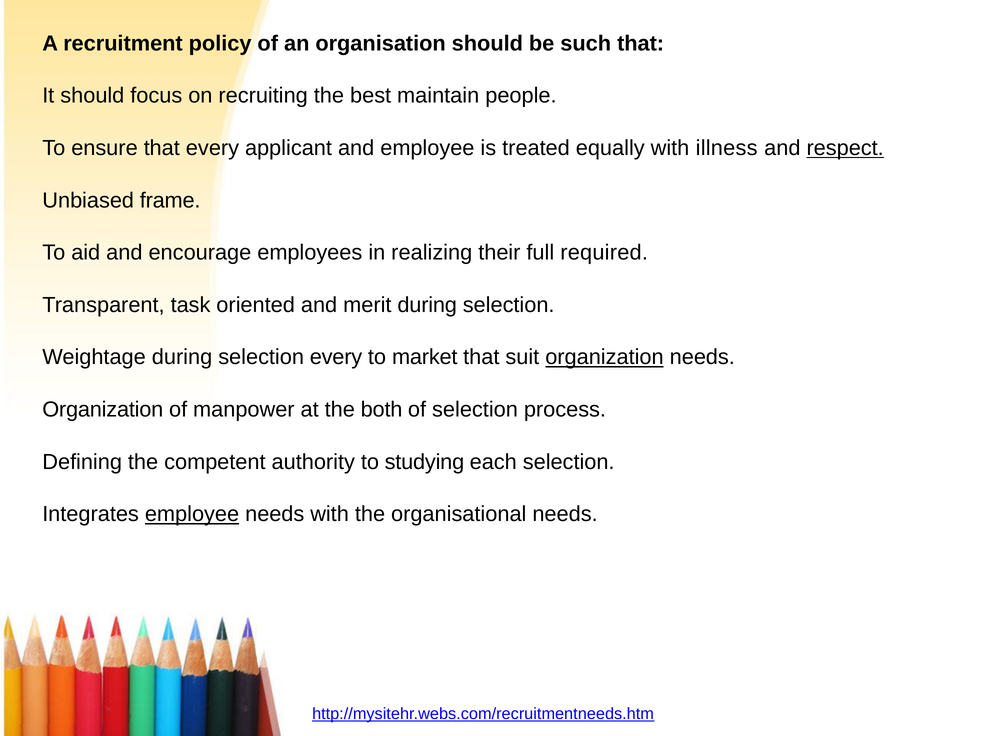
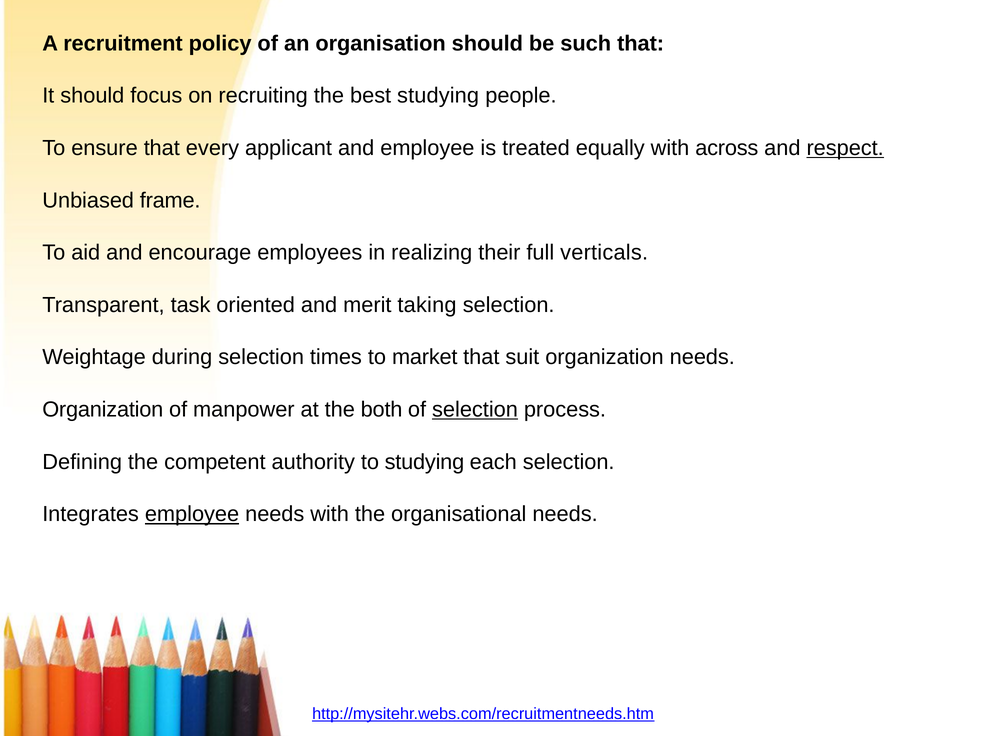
best maintain: maintain -> studying (438, 96)
illness: illness -> across (727, 148)
required: required -> verticals (604, 253)
merit during: during -> taking (427, 305)
selection every: every -> times (336, 357)
organization underline: present -> none (604, 357)
selection underline: none -> present (475, 409)
